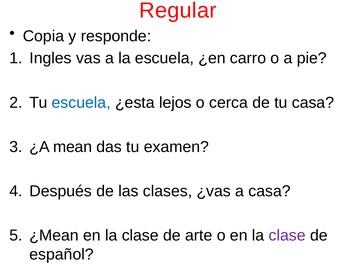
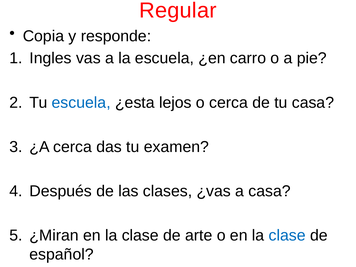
¿A mean: mean -> cerca (73, 147)
¿Mean: ¿Mean -> ¿Miran (54, 235)
clase colour: purple -> blue (287, 235)
